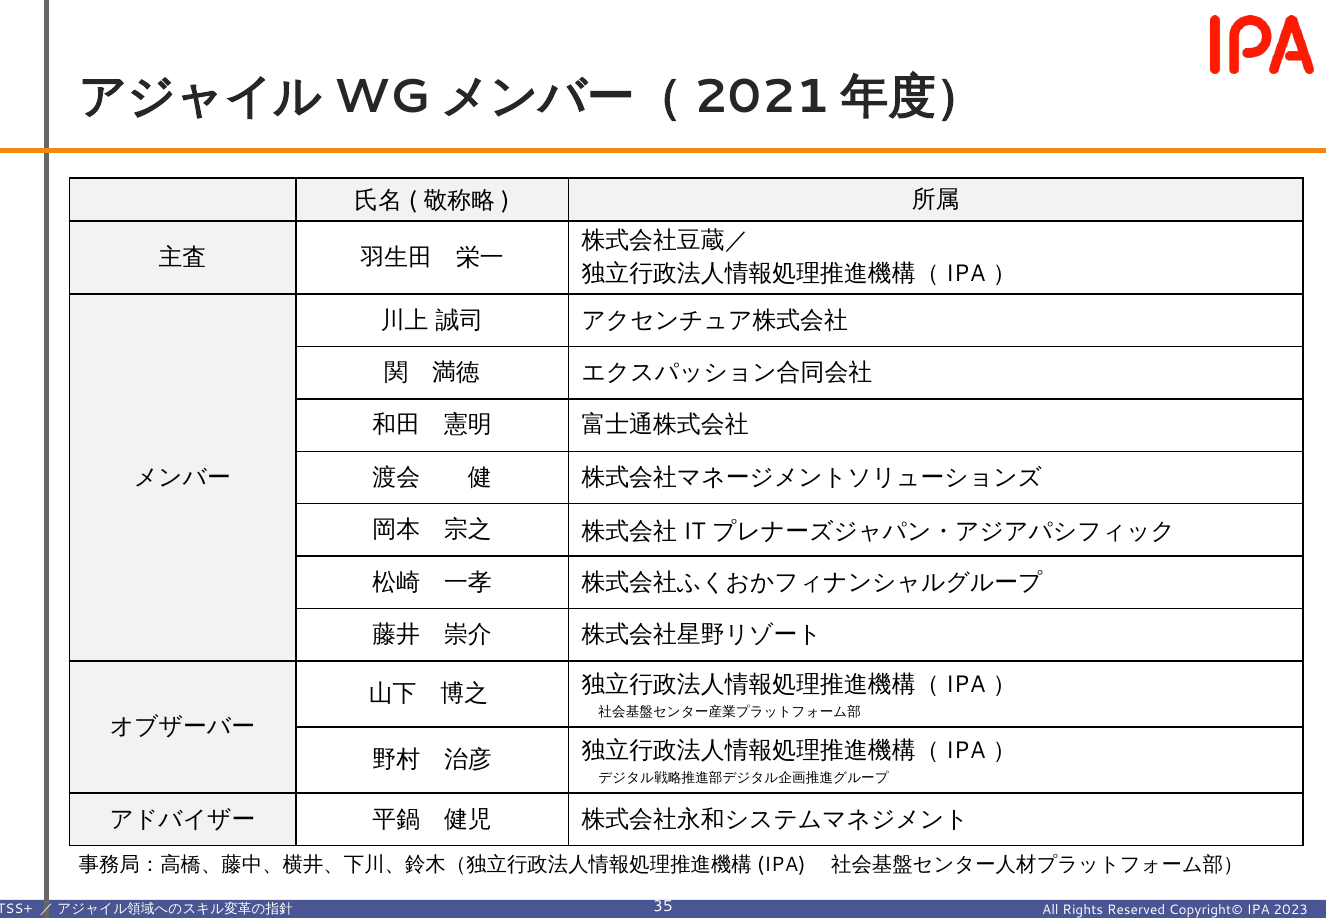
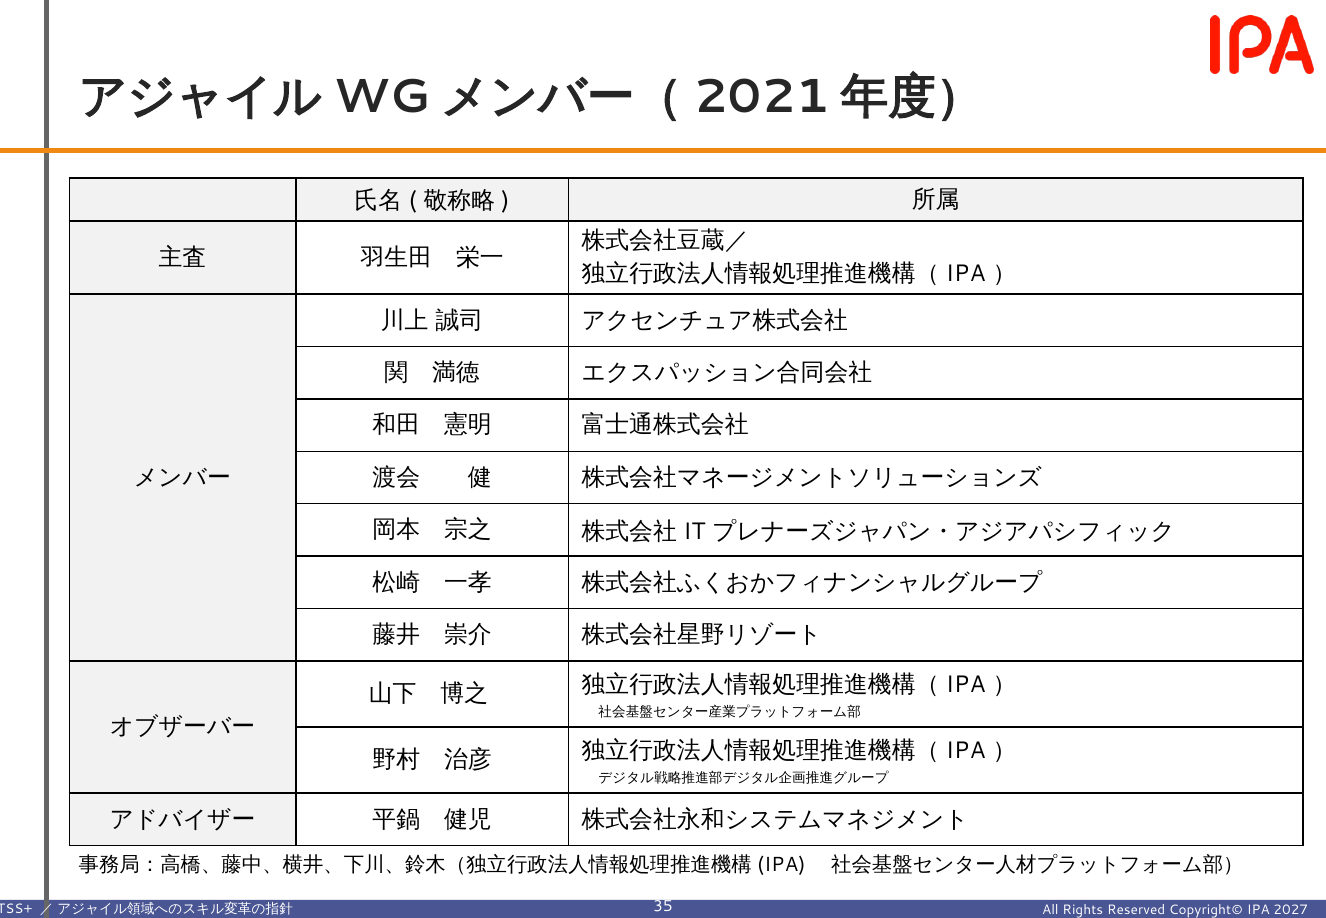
2023: 2023 -> 2027 (1291, 910)
